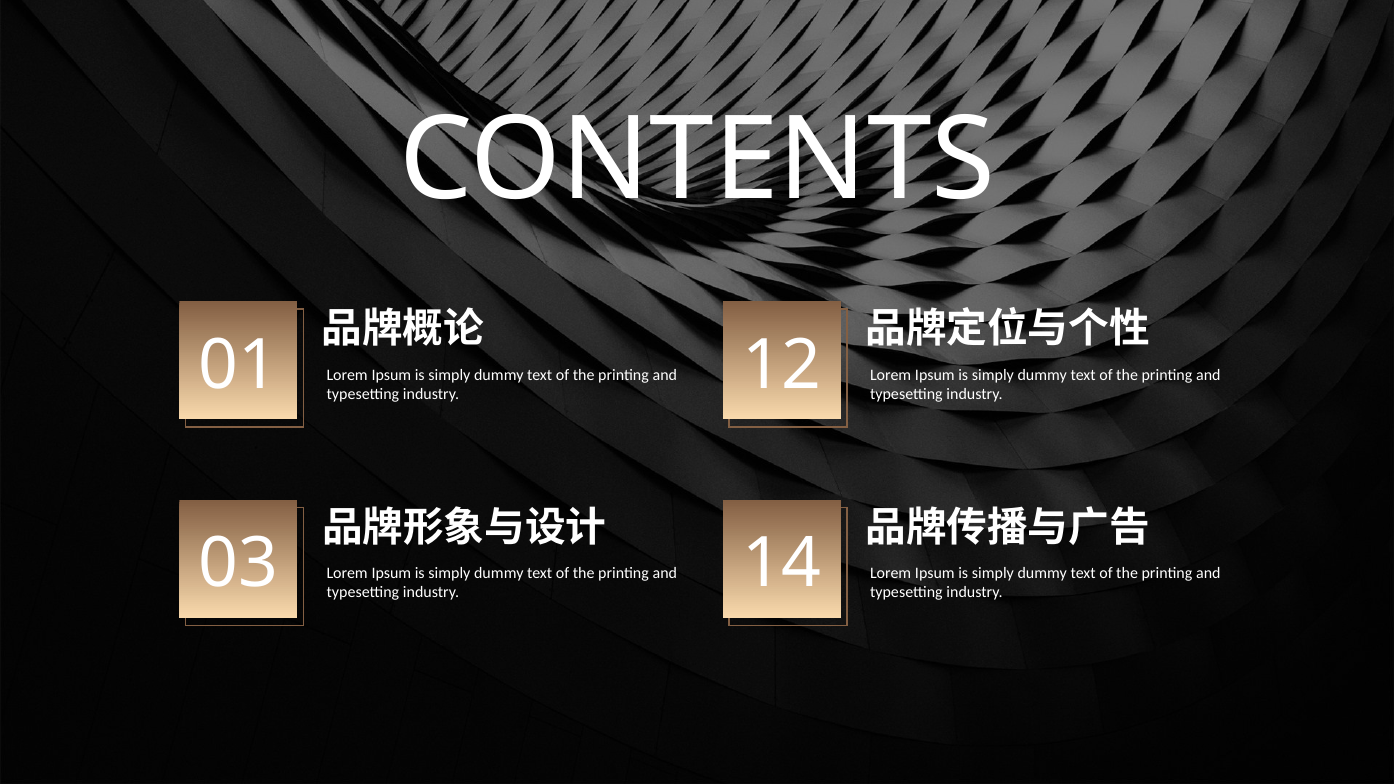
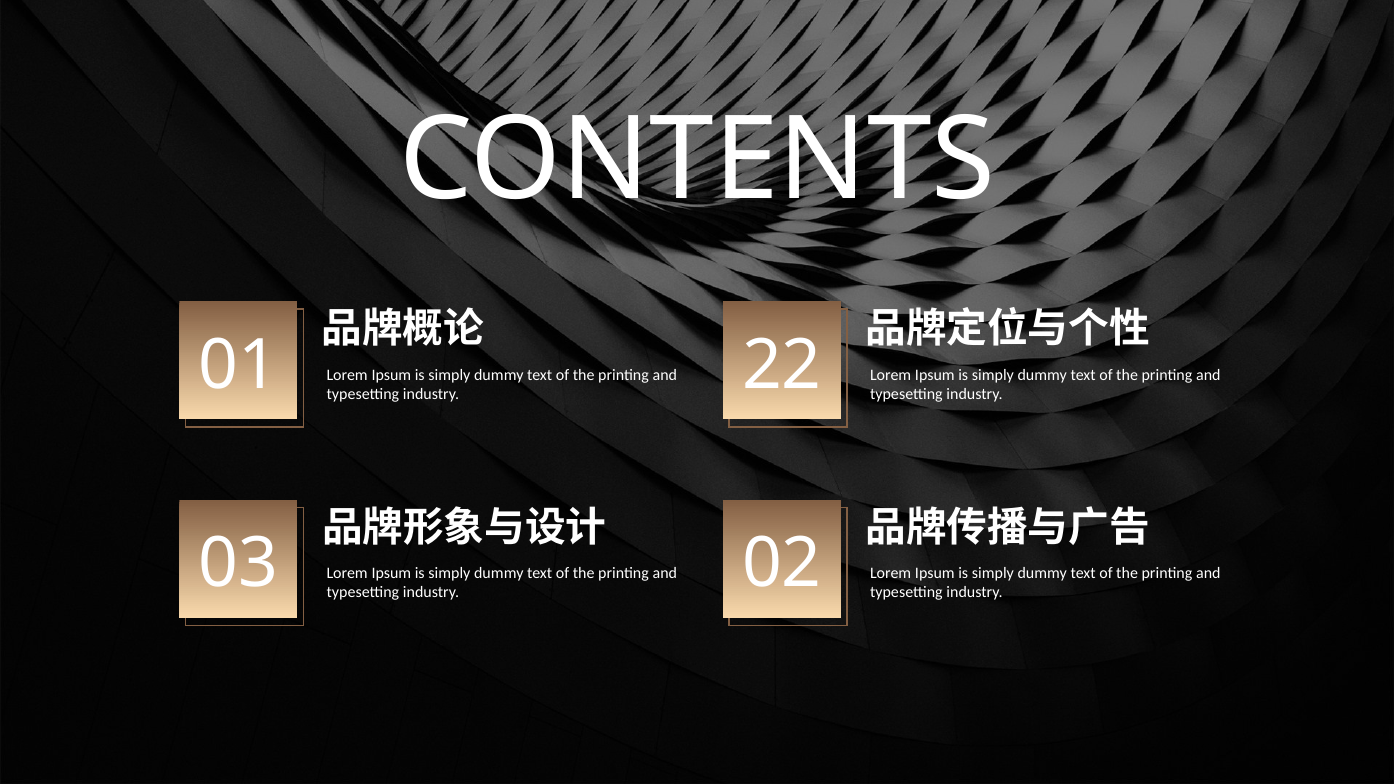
12: 12 -> 22 (782, 365)
14: 14 -> 02 (782, 564)
